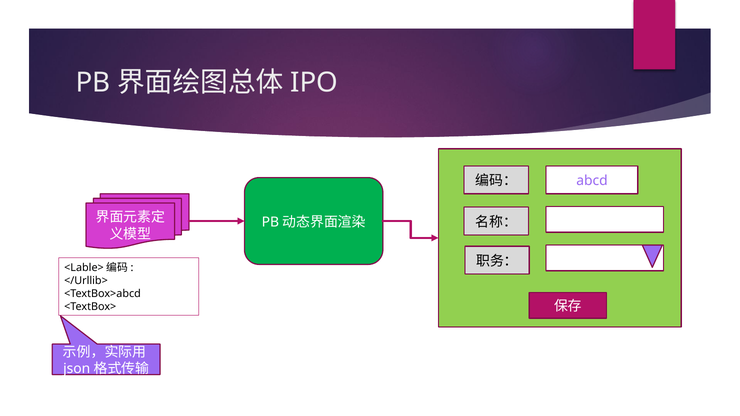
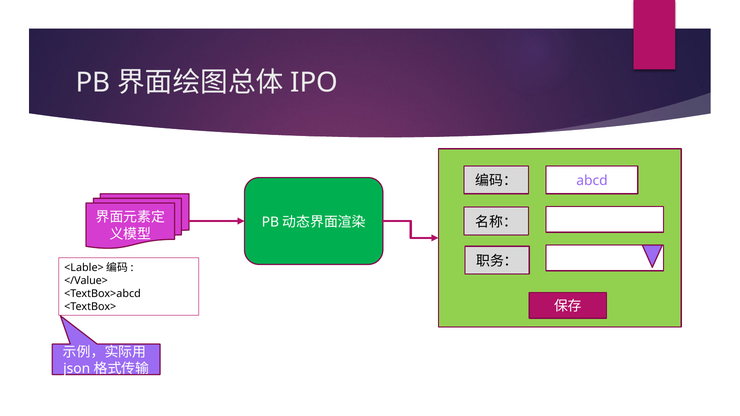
</Urllib>: </Urllib> -> </Value> (86, 281)
